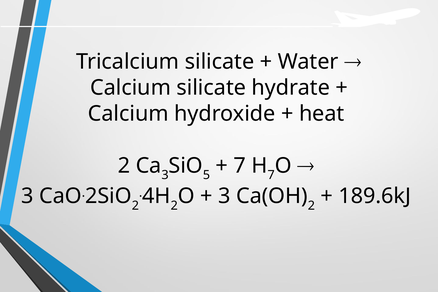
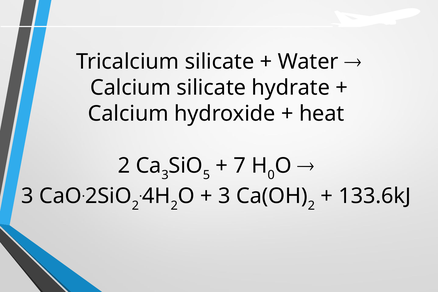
7: 7 -> 0 (271, 175)
189.6kJ: 189.6kJ -> 133.6kJ (375, 196)
